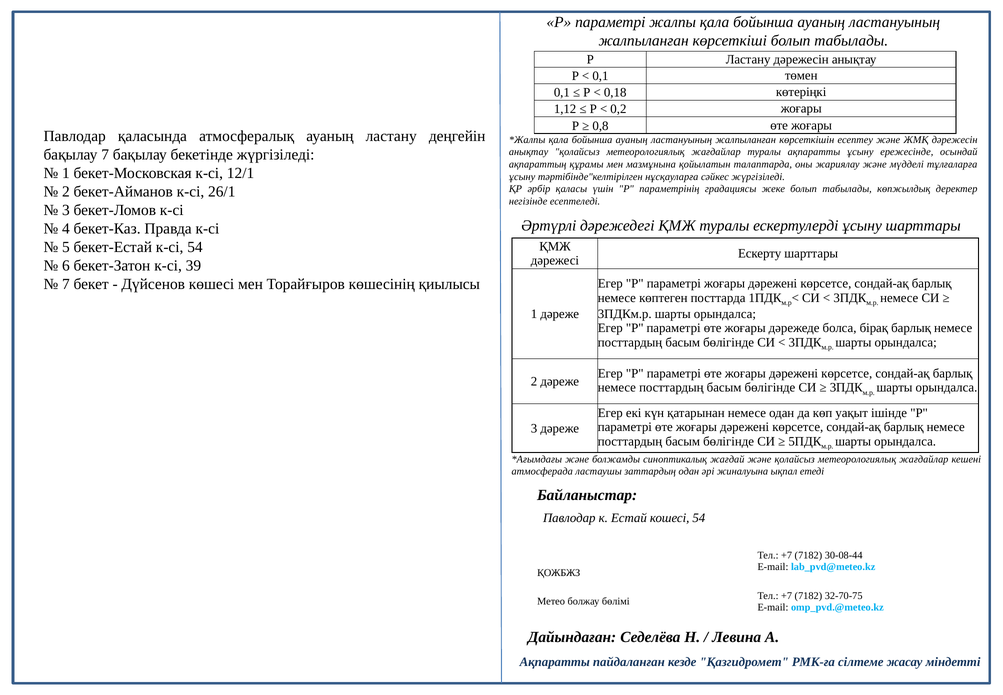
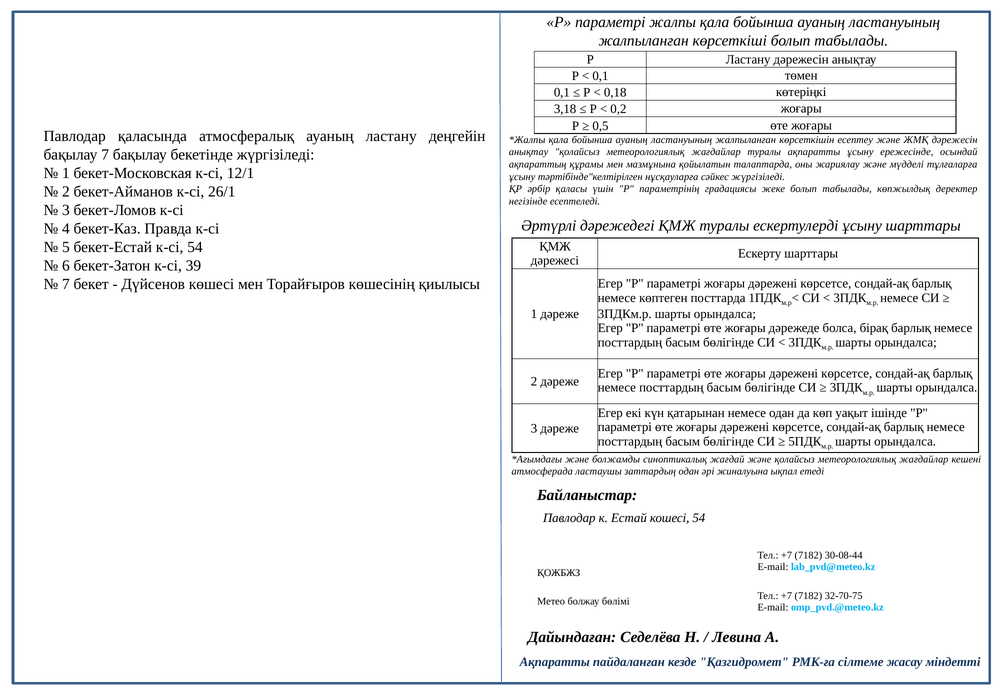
1,12: 1,12 -> 3,18 (565, 109)
0,8: 0,8 -> 0,5 (601, 126)
